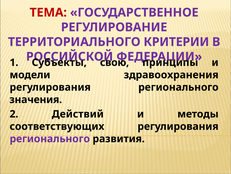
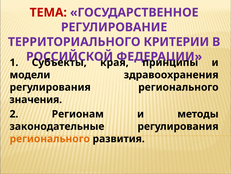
свою: свою -> края (114, 62)
Действий: Действий -> Регионам (78, 114)
соответствующих: соответствующих -> законодательные (57, 126)
регионального colour: purple -> orange (50, 138)
